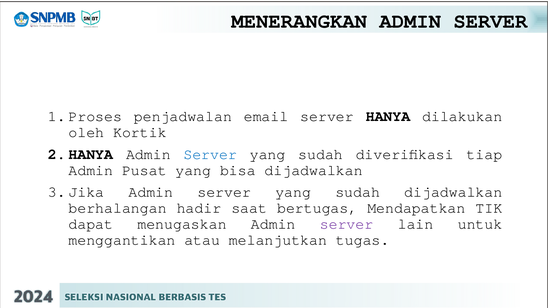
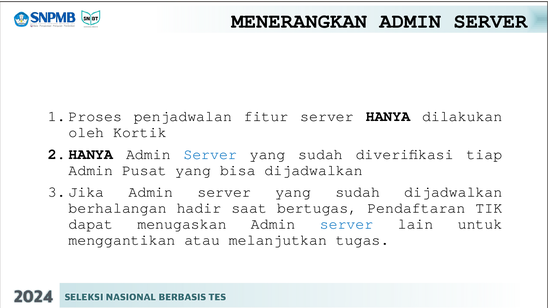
email: email -> fitur (266, 117)
Mendapatkan: Mendapatkan -> Pendaftaran (416, 208)
server colour: purple -> blue (347, 224)
